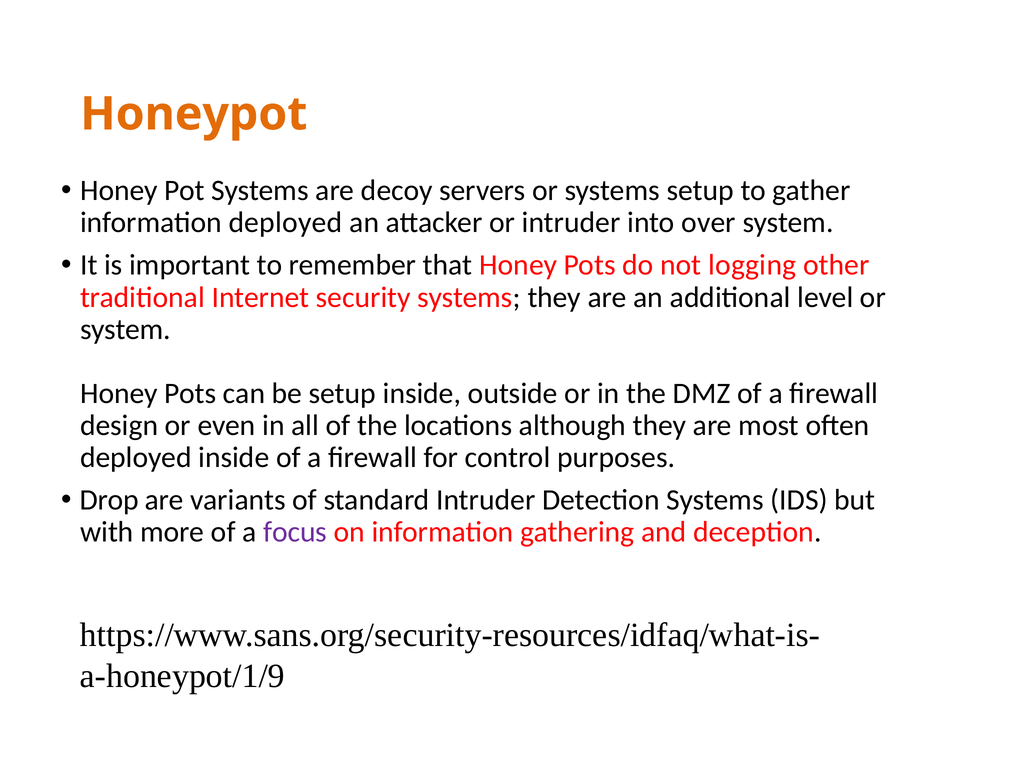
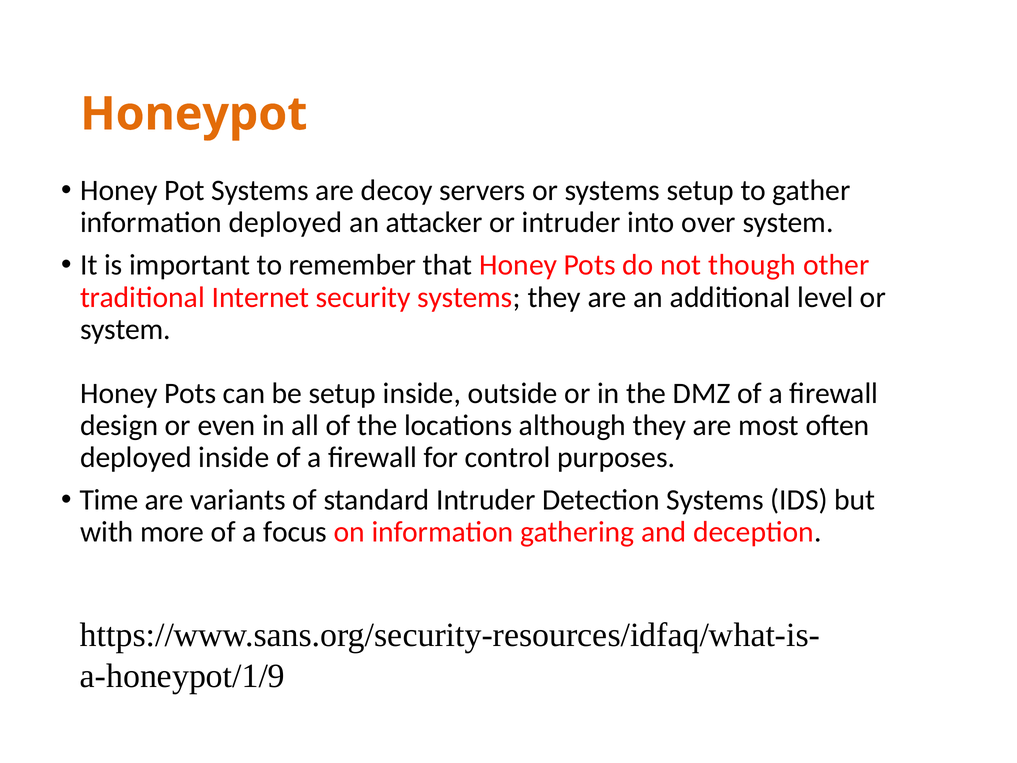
logging: logging -> though (752, 265)
Drop: Drop -> Time (109, 500)
focus colour: purple -> black (295, 532)
